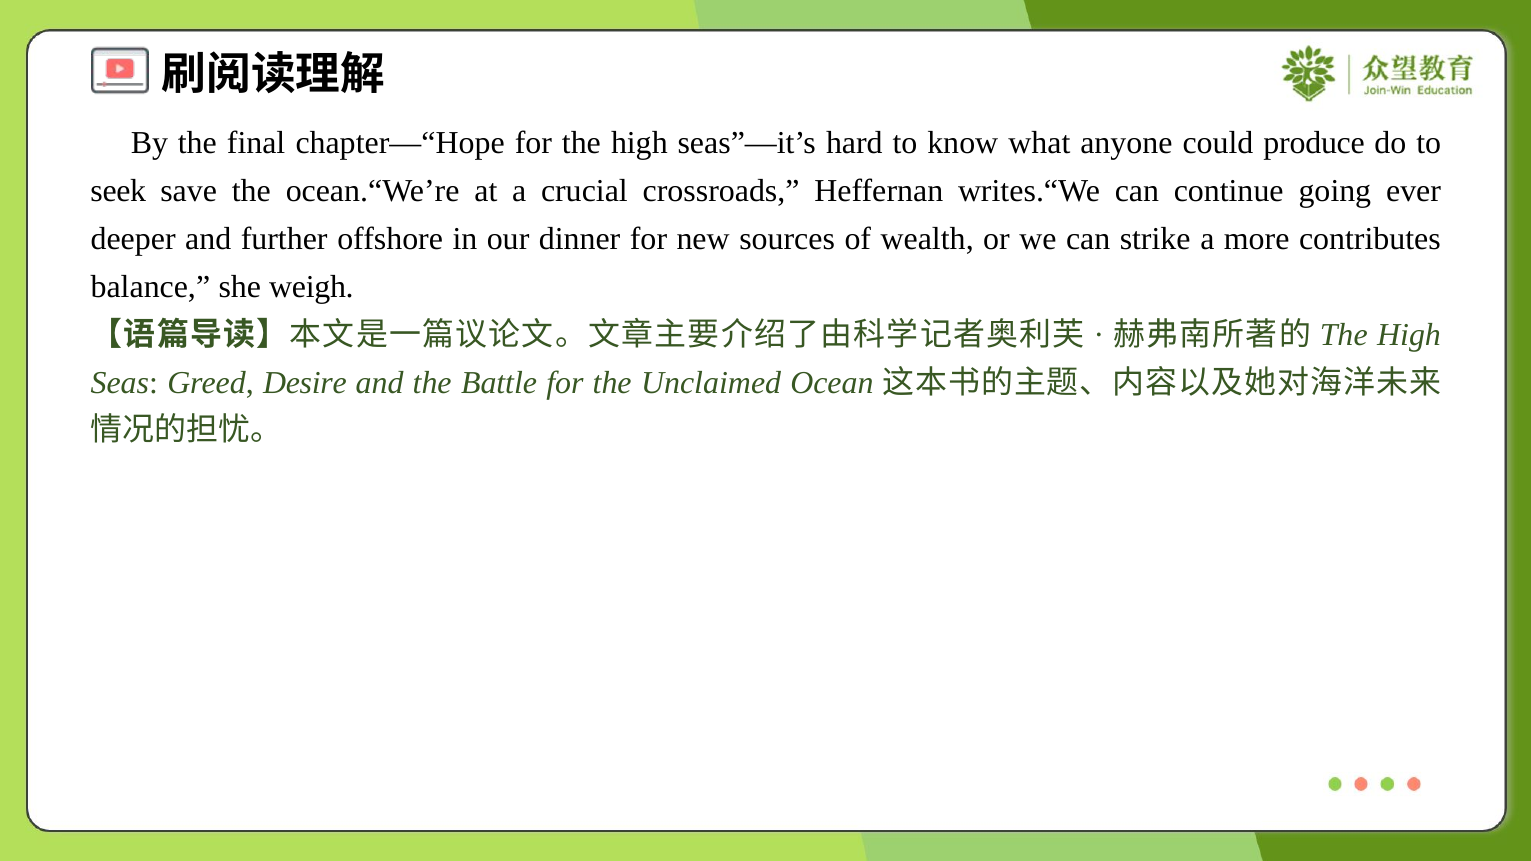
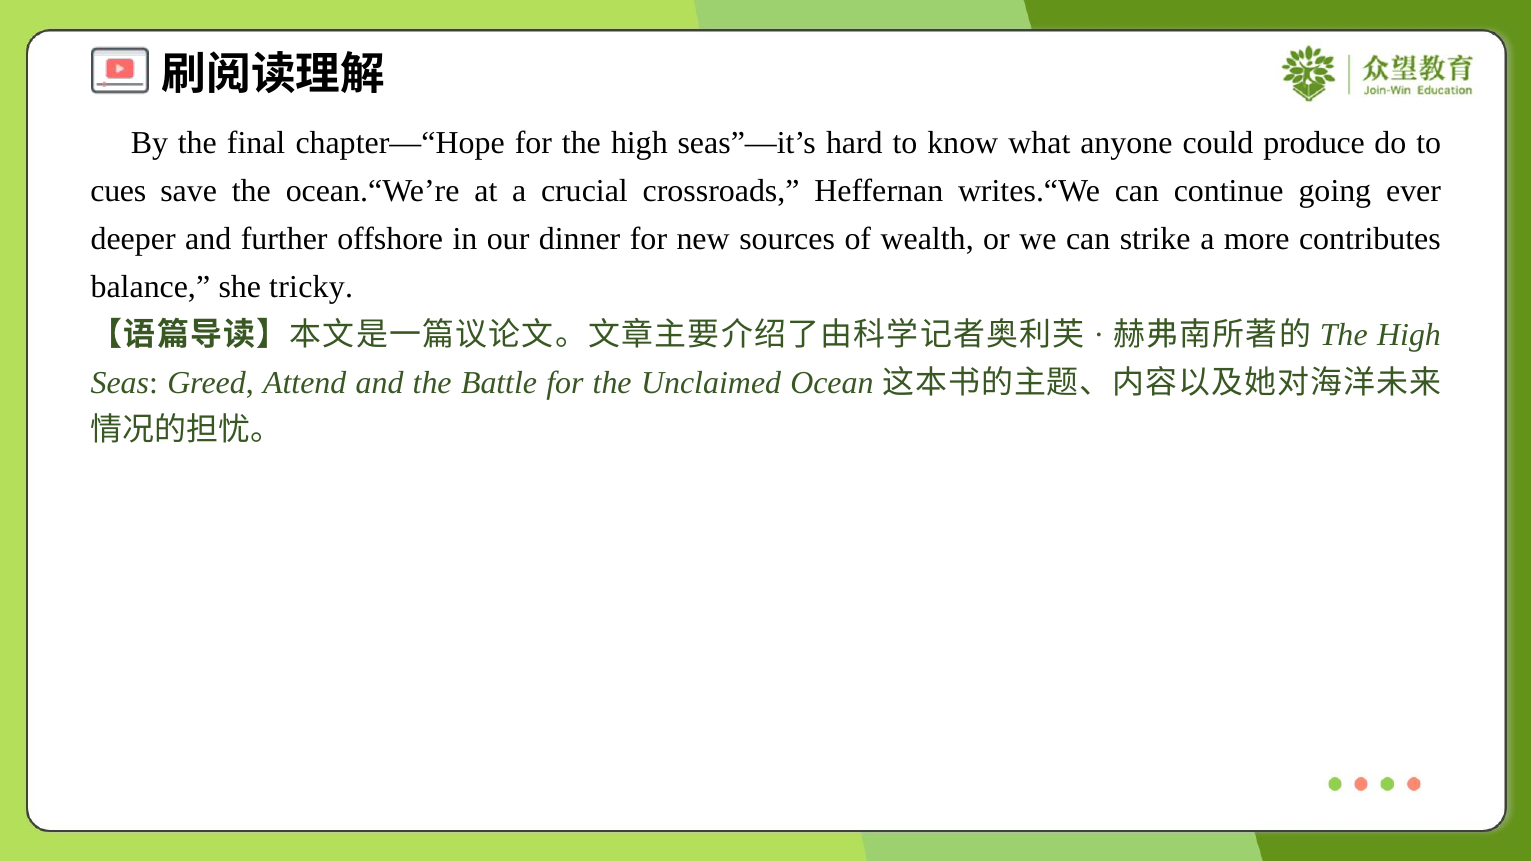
seek: seek -> cues (118, 191)
weigh: weigh -> tricky (311, 287)
Desire: Desire -> Attend (305, 383)
